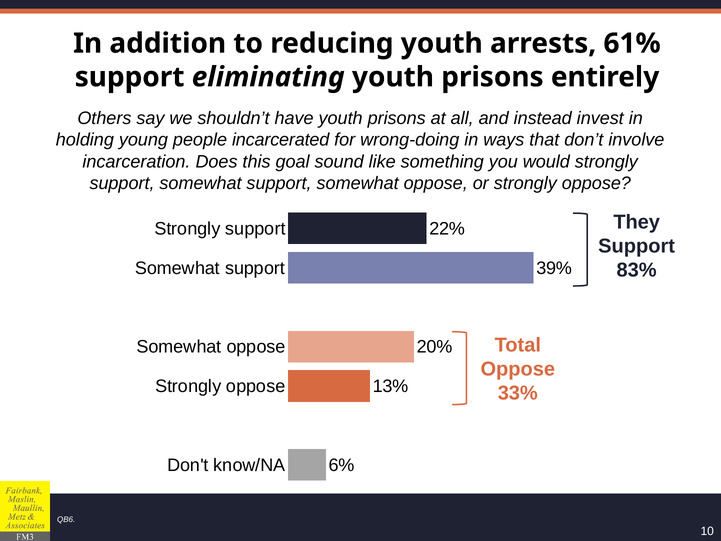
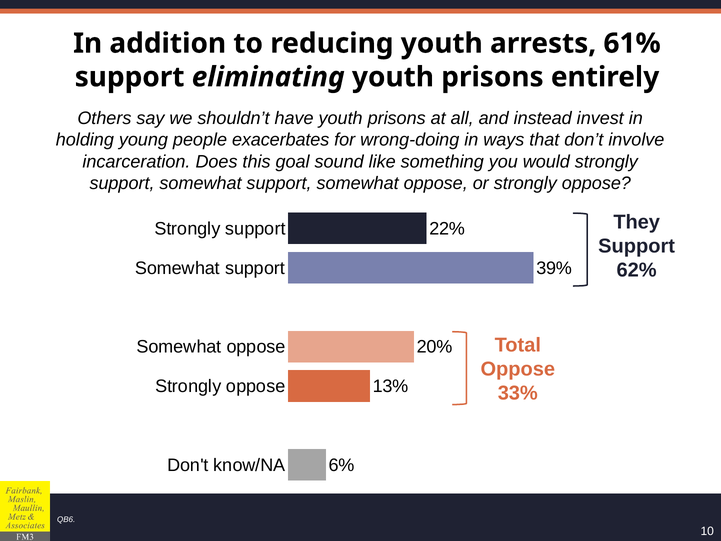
incarcerated: incarcerated -> exacerbates (281, 140)
83%: 83% -> 62% (637, 270)
